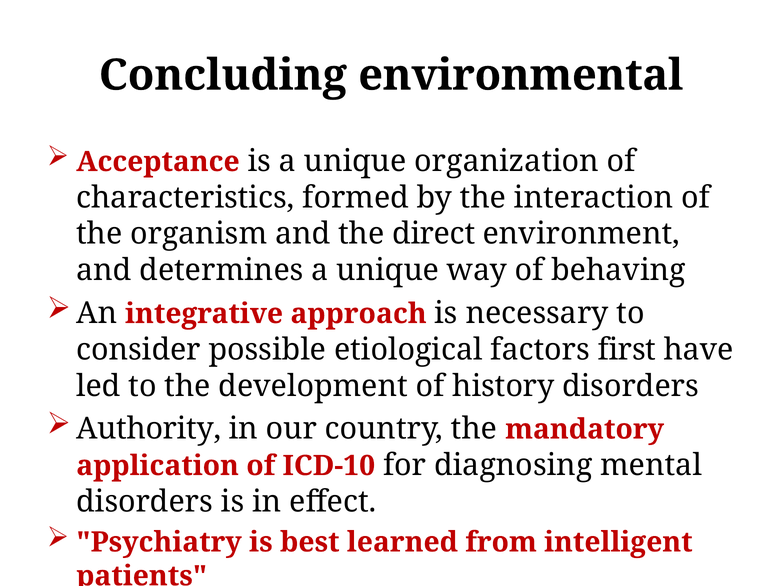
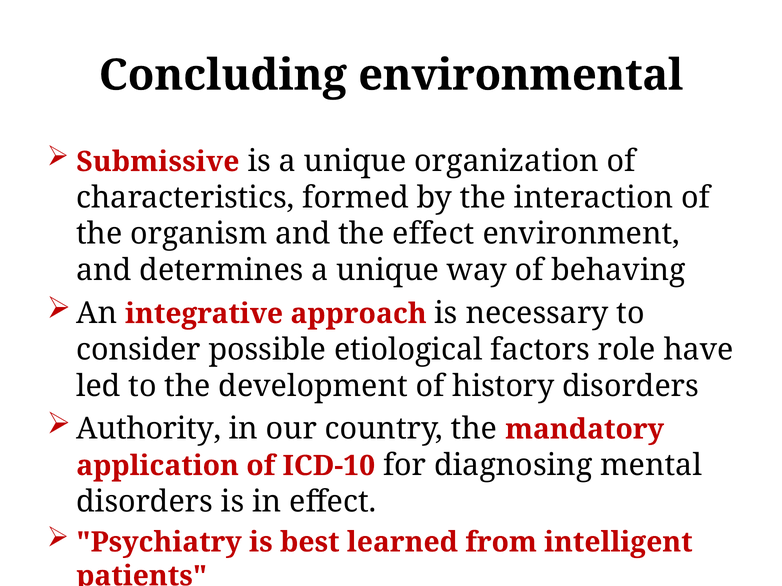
Acceptance: Acceptance -> Submissive (158, 162)
the direct: direct -> effect (433, 234)
first: first -> role (627, 350)
